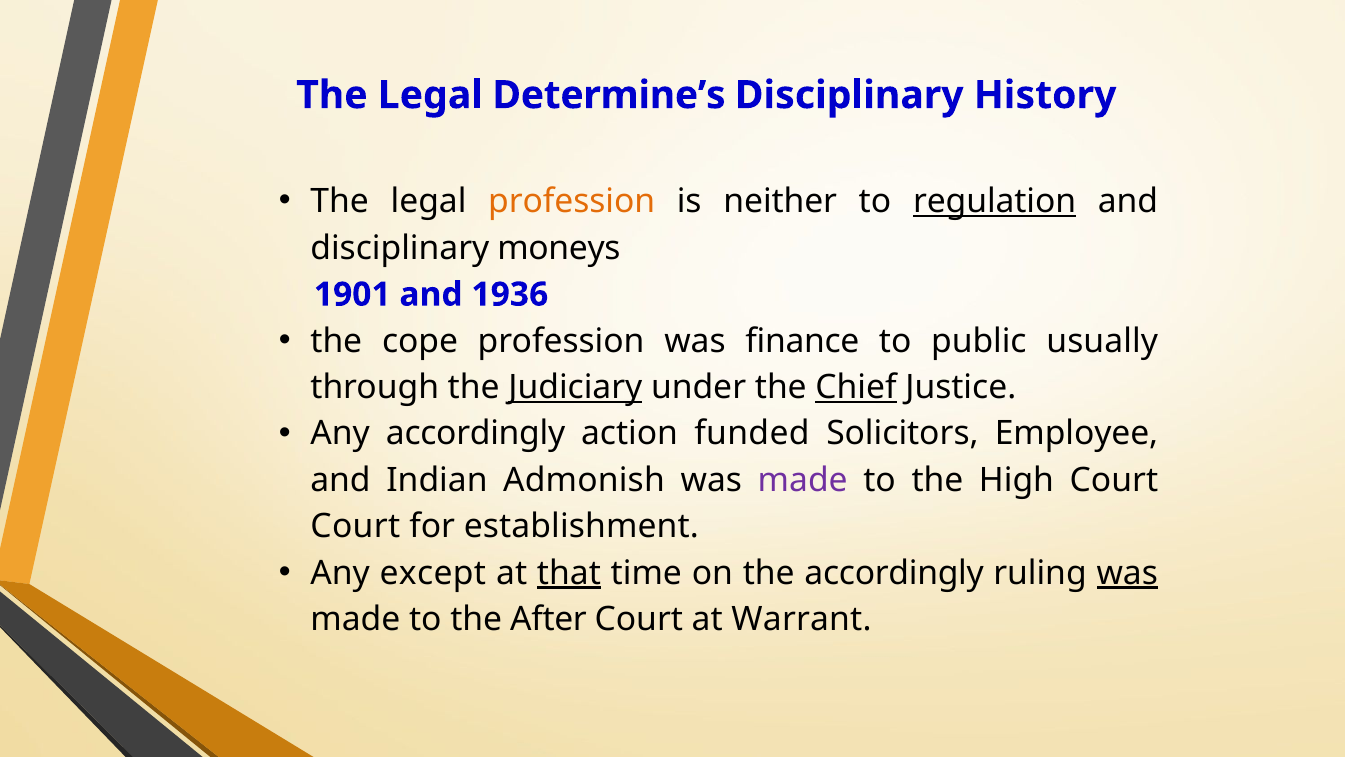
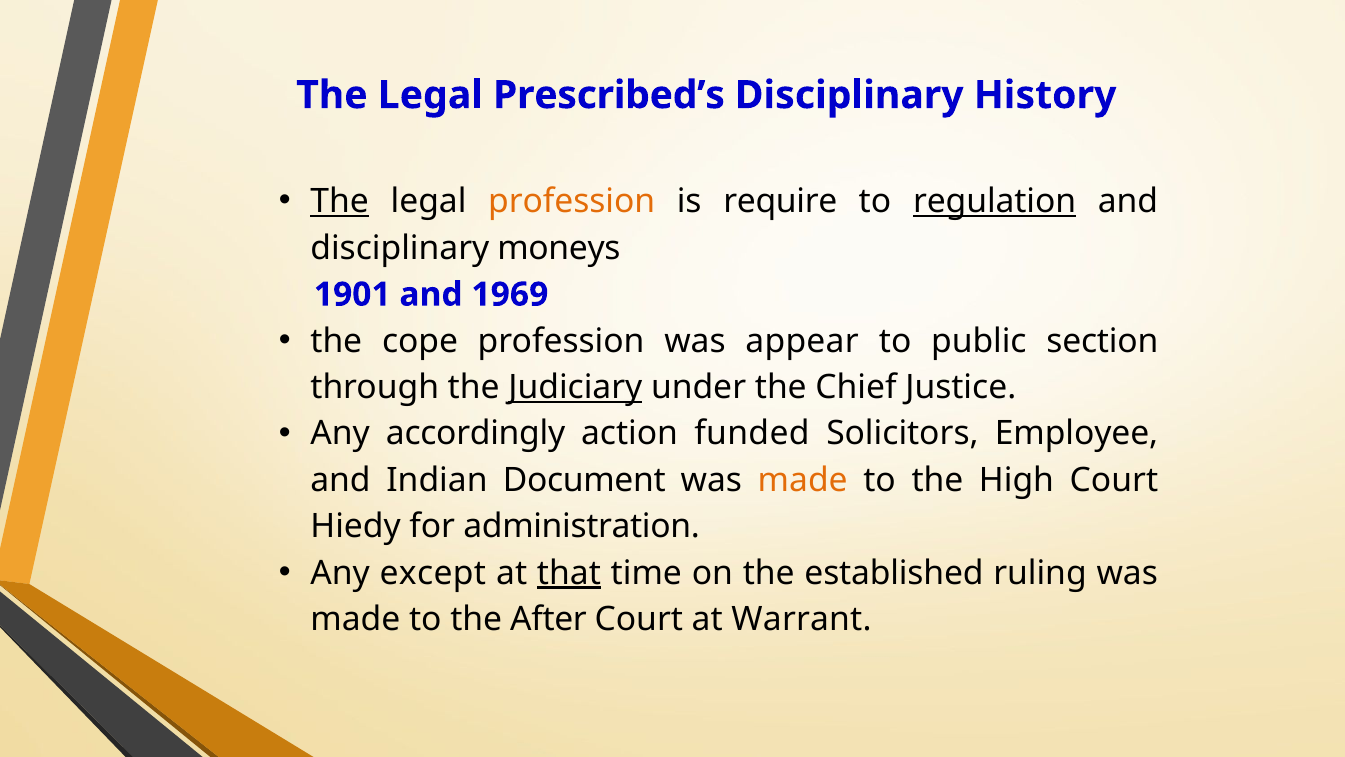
Determine’s: Determine’s -> Prescribed’s (609, 95)
The underline: none -> present (340, 202)
neither: neither -> require (780, 202)
1936: 1936 -> 1969 (510, 294)
finance: finance -> appear (802, 341)
usually: usually -> section (1102, 341)
Chief underline: present -> none (856, 387)
Admonish: Admonish -> Document (584, 480)
made colour: purple -> orange (803, 480)
Court: Court -> Hiedy (356, 526)
establishment: establishment -> administration (582, 526)
the accordingly: accordingly -> established (894, 573)
was underline: present -> none (1127, 573)
